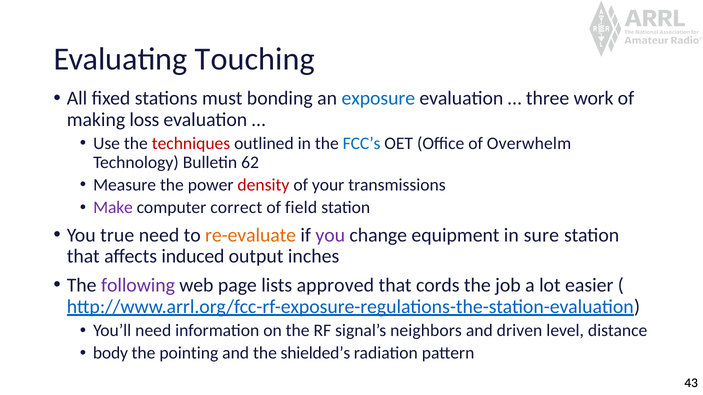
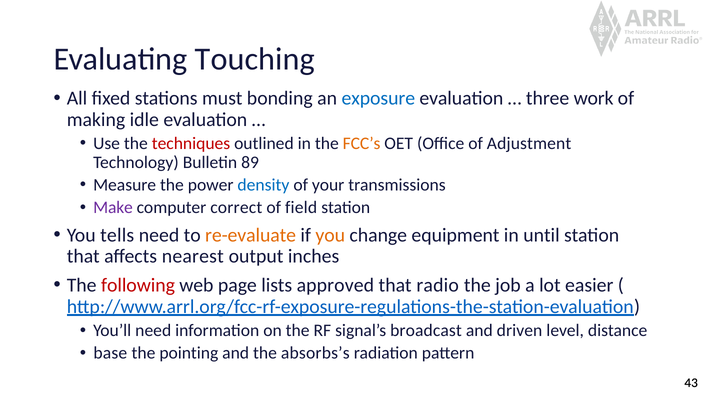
loss: loss -> idle (144, 120)
FCC’s colour: blue -> orange (362, 144)
Overwhelm: Overwhelm -> Adjustment (529, 144)
62: 62 -> 89 (250, 163)
density colour: red -> blue (263, 185)
true: true -> tells (117, 235)
you colour: purple -> orange (330, 235)
sure: sure -> until (541, 235)
induced: induced -> nearest (193, 257)
following colour: purple -> red (138, 285)
cords: cords -> radio (438, 285)
neighbors: neighbors -> broadcast (426, 331)
body: body -> base (110, 353)
shielded’s: shielded’s -> absorbs’s (315, 353)
